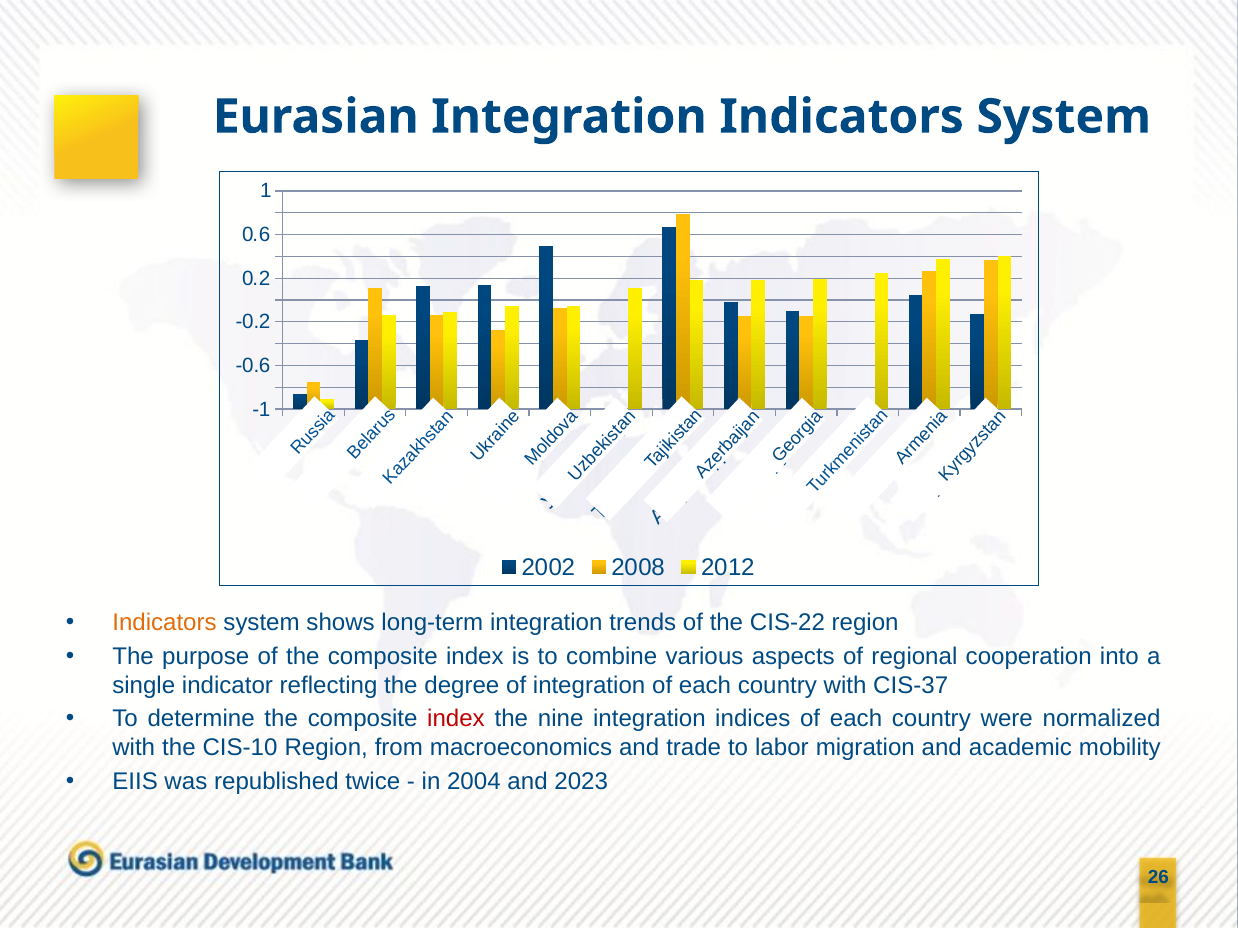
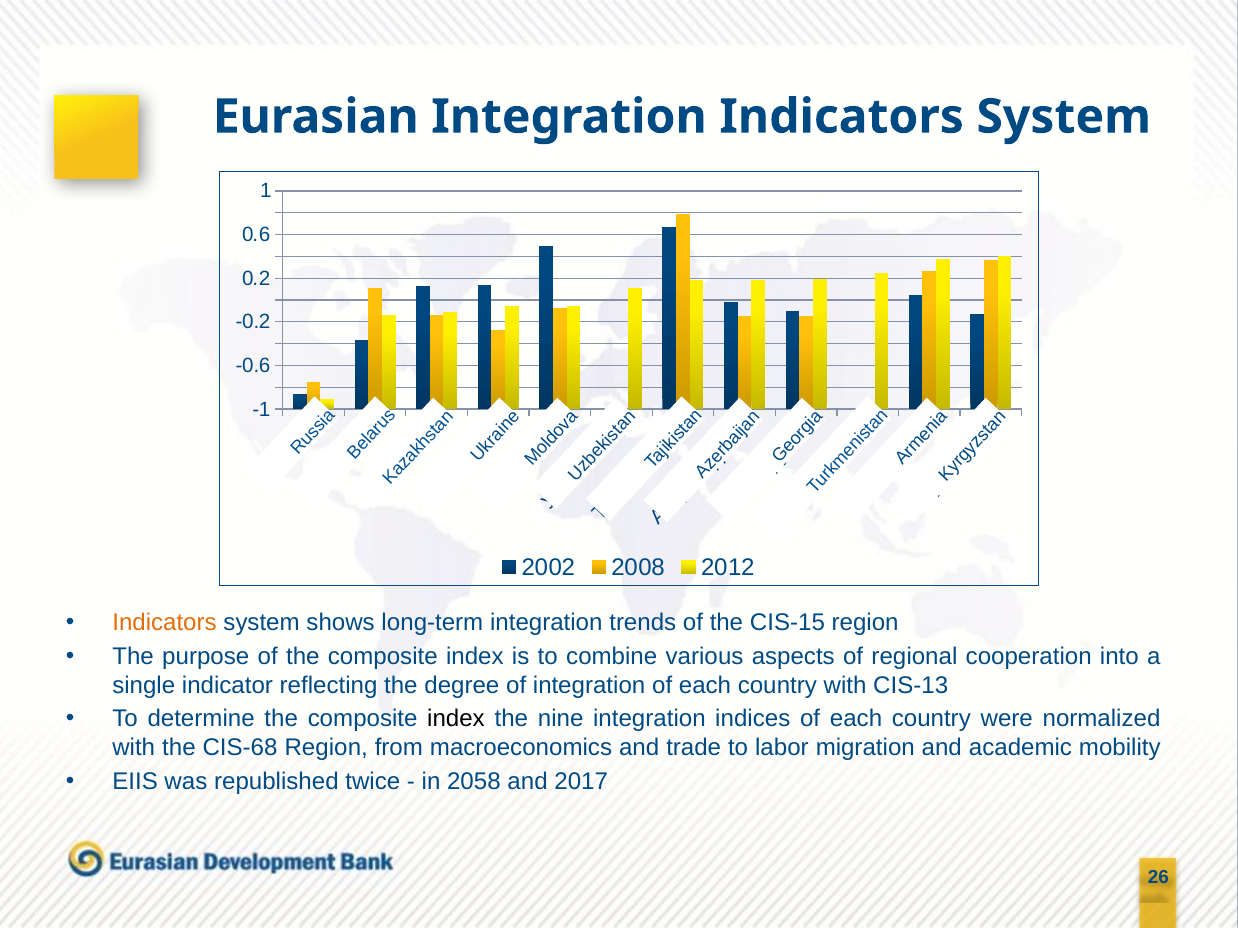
CIS-22: CIS-22 -> CIS-15 (787, 623)
CIS-37: CIS-37 -> CIS-13 (911, 686)
index colour: red -> black (456, 719)
CIS-10: CIS-10 -> CIS-68 (240, 748)
2004: 2004 -> 2058 (474, 782)
2023: 2023 -> 2017 (581, 782)
